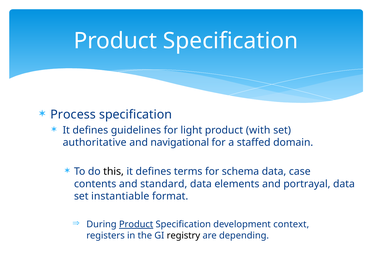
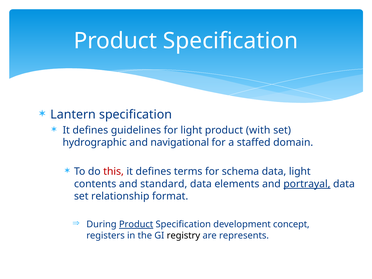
Process: Process -> Lantern (73, 115)
authoritative: authoritative -> hydrographic (95, 143)
this colour: black -> red (114, 171)
data case: case -> light (300, 171)
portrayal underline: none -> present (307, 184)
instantiable: instantiable -> relationship (120, 196)
context: context -> concept (291, 224)
depending: depending -> represents (244, 236)
